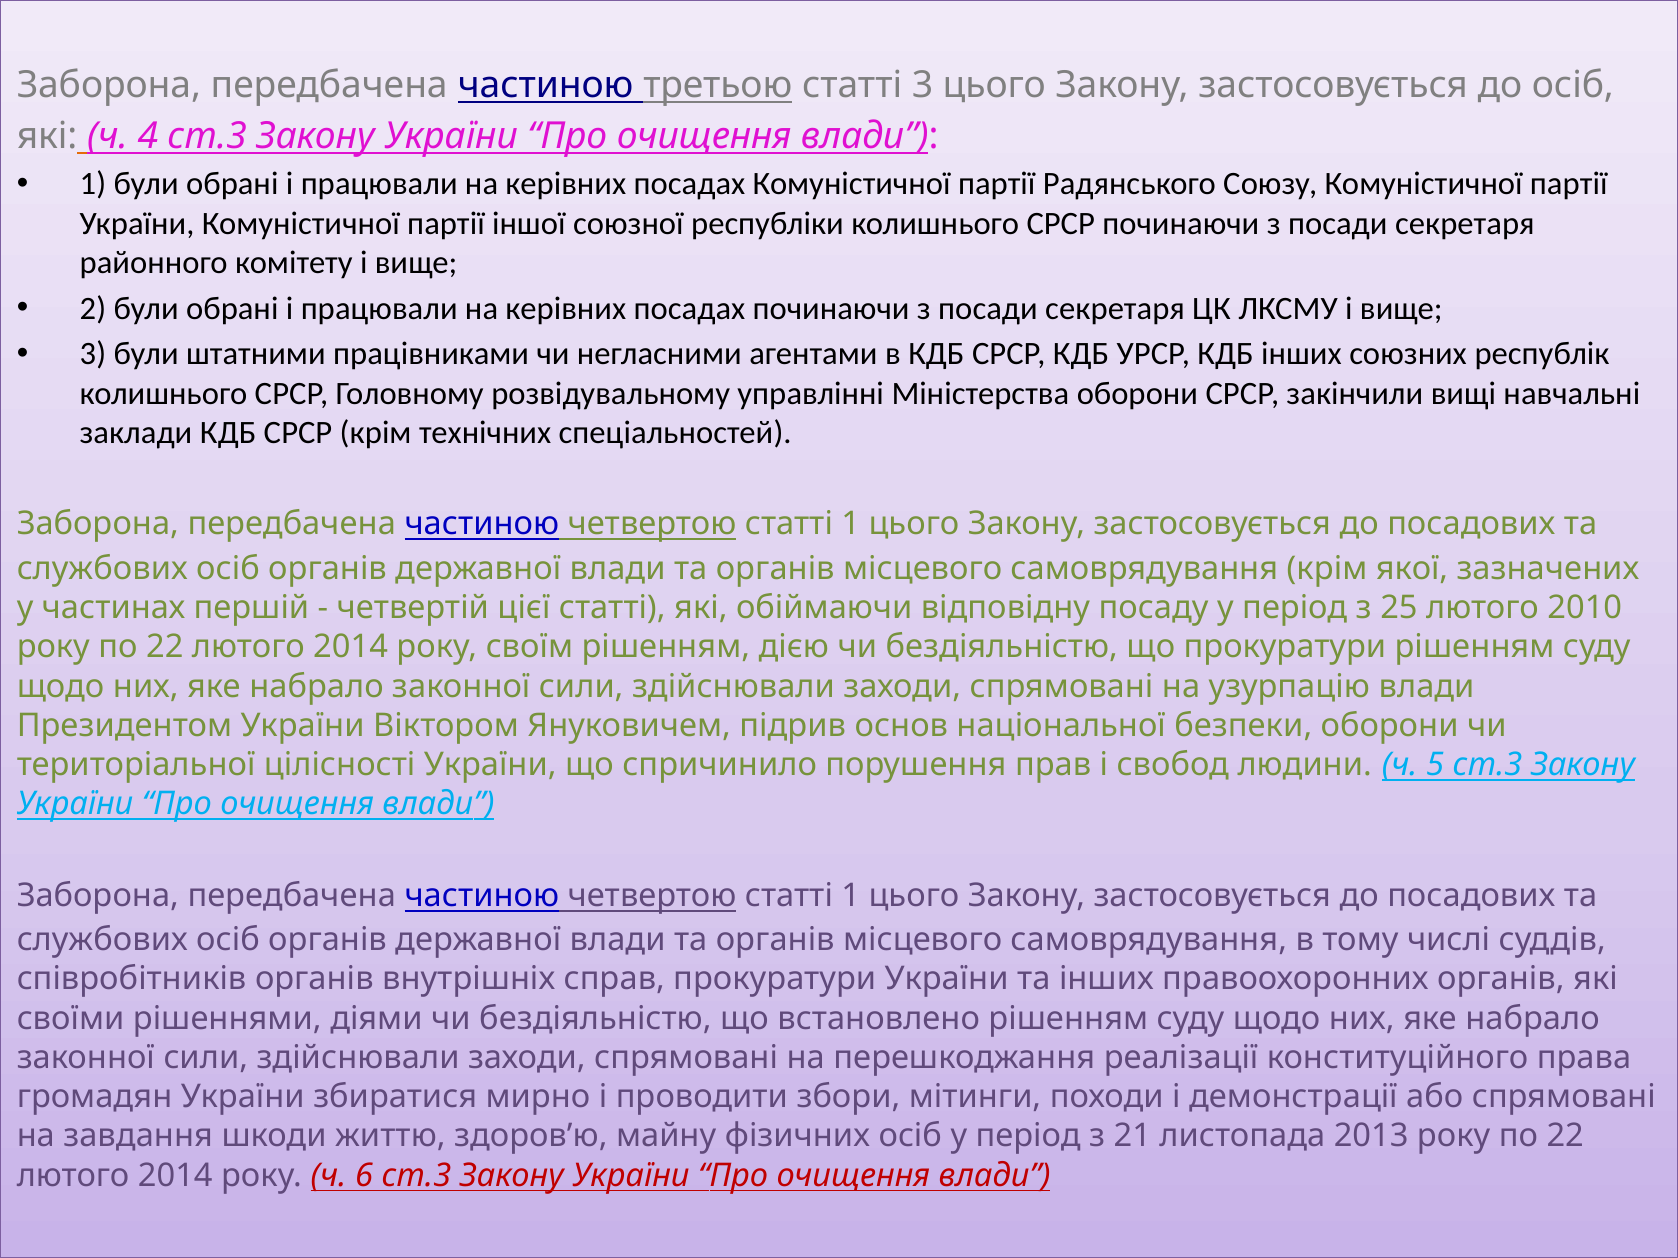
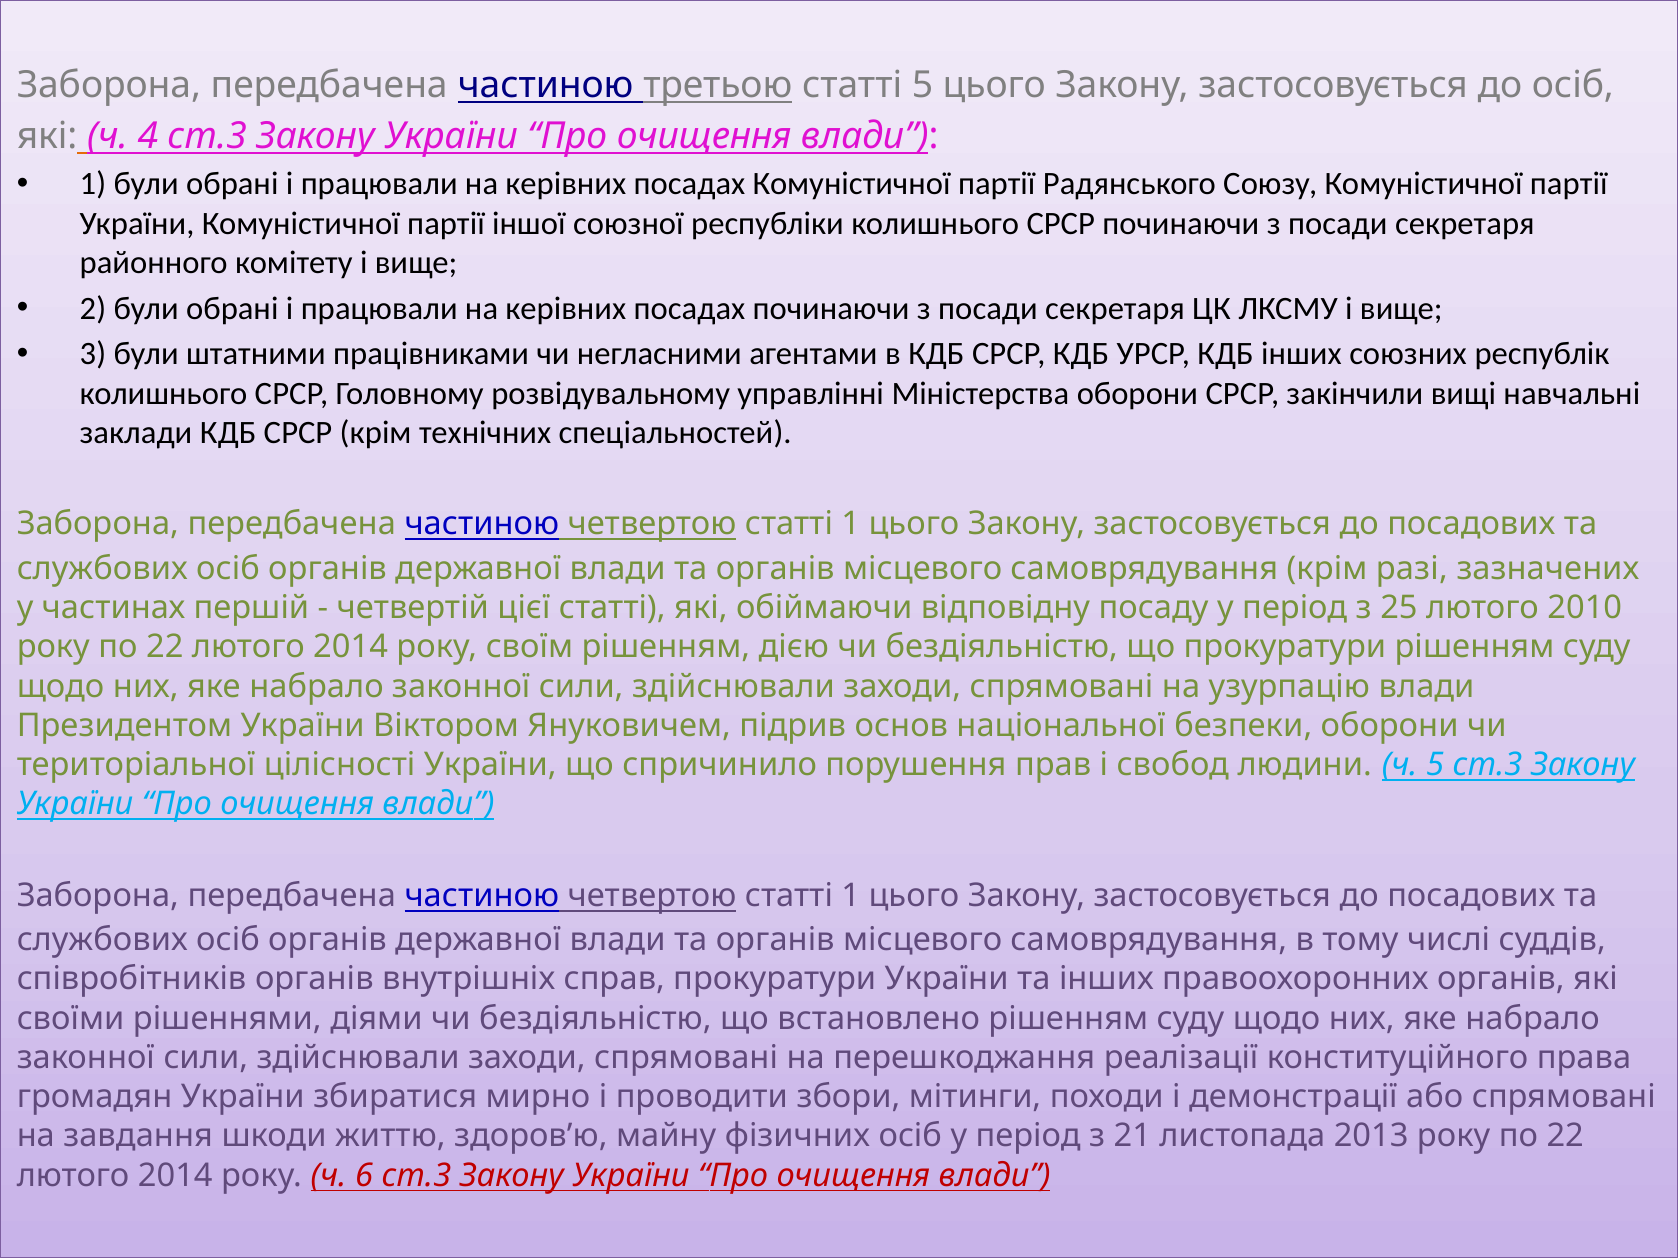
статті 3: 3 -> 5 (922, 85)
якої: якої -> разі (1412, 569)
